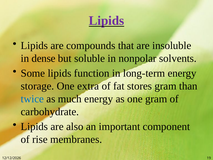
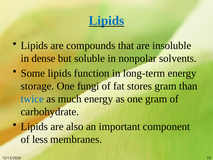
Lipids colour: purple -> blue (106, 21)
extra: extra -> fungi (88, 86)
rise: rise -> less (40, 139)
